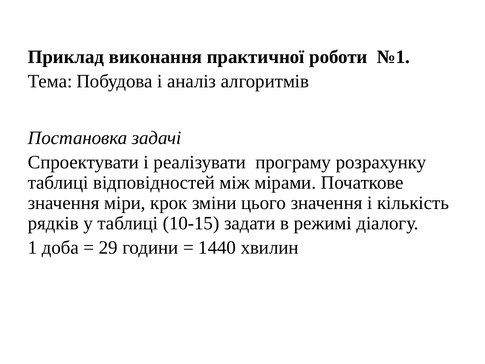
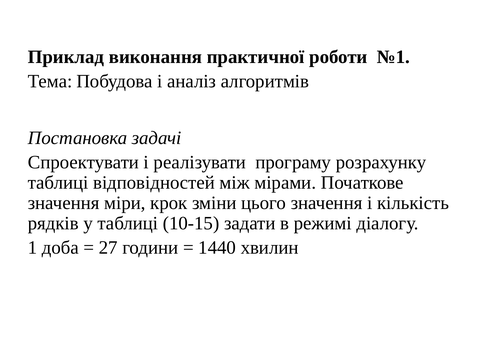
29: 29 -> 27 (108, 247)
